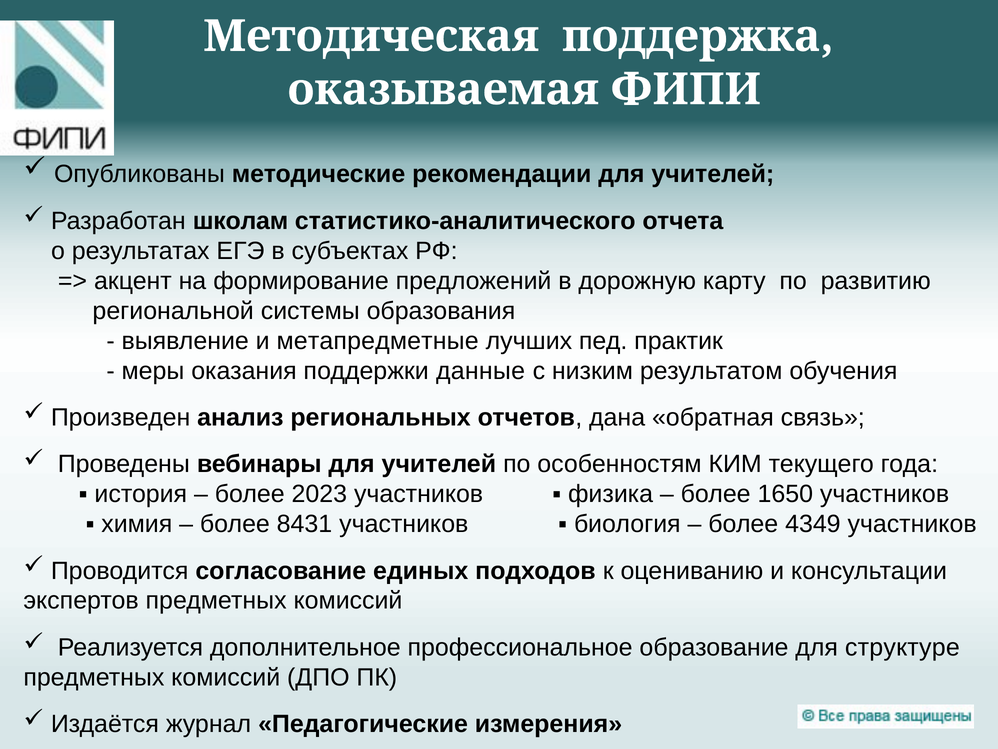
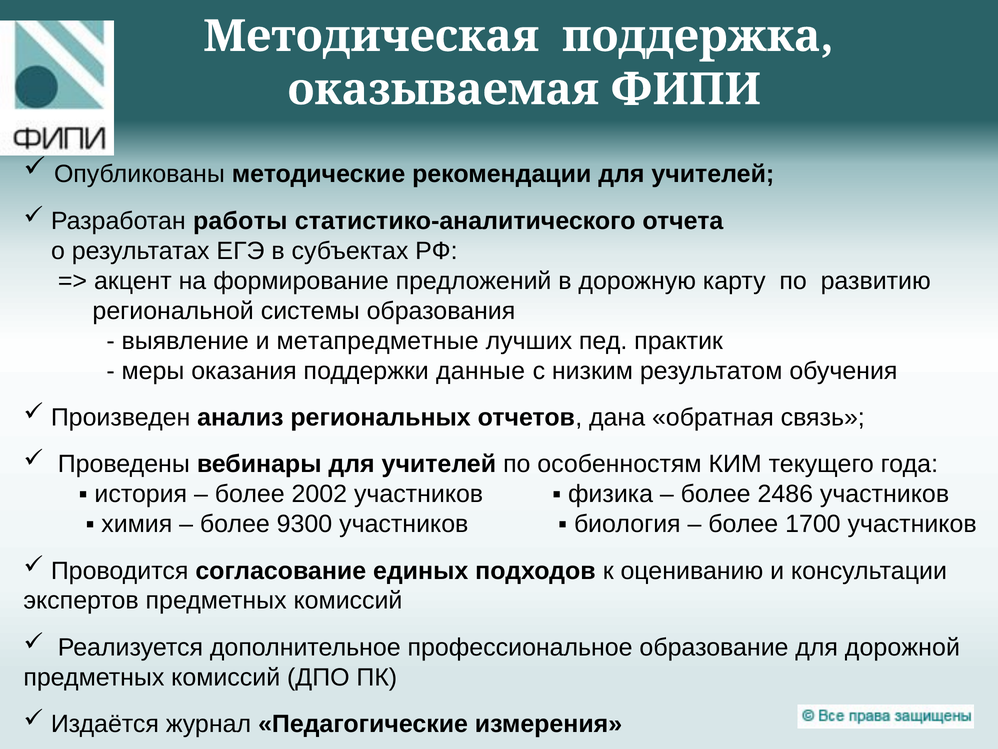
школам: школам -> работы (240, 221)
2023: 2023 -> 2002 (319, 494)
1650: 1650 -> 2486 (785, 494)
8431: 8431 -> 9300 (304, 524)
4349: 4349 -> 1700 (813, 524)
структуре: структуре -> дорожной (902, 647)
